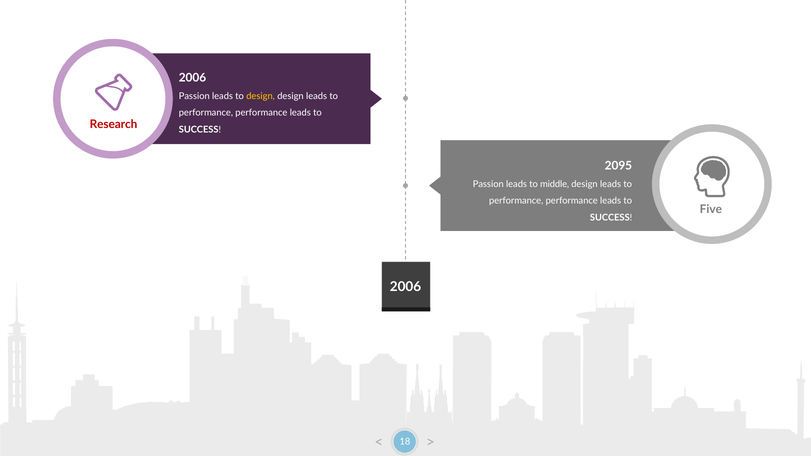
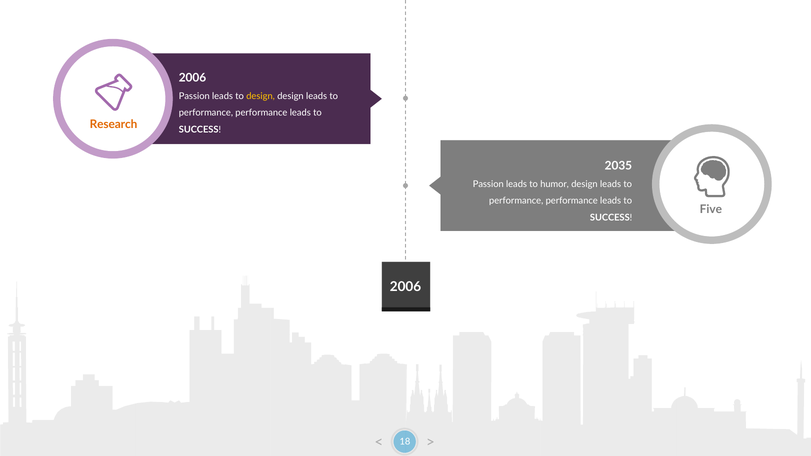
Research colour: red -> orange (114, 124)
2095: 2095 -> 2035 (618, 166)
middle: middle -> humor (555, 184)
